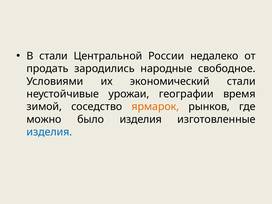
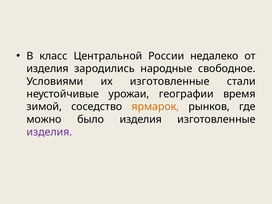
В стали: стали -> класс (54, 56)
продать: продать -> изделия (48, 69)
их экономический: экономический -> изготовленные (170, 81)
изделия colour: blue -> purple (49, 132)
